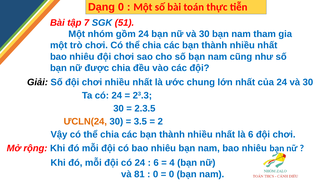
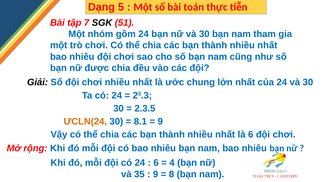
Dạng 0: 0 -> 5 (121, 7)
SGK colour: blue -> black (102, 23)
3.5: 3.5 -> 8.1 (140, 121)
2: 2 -> 9 (160, 121)
81: 81 -> 35 (139, 174)
0: 0 -> 9 (156, 174)
0: 0 -> 8 (172, 174)
